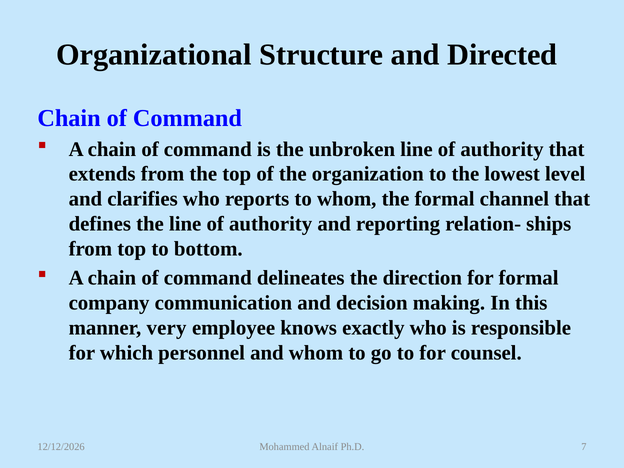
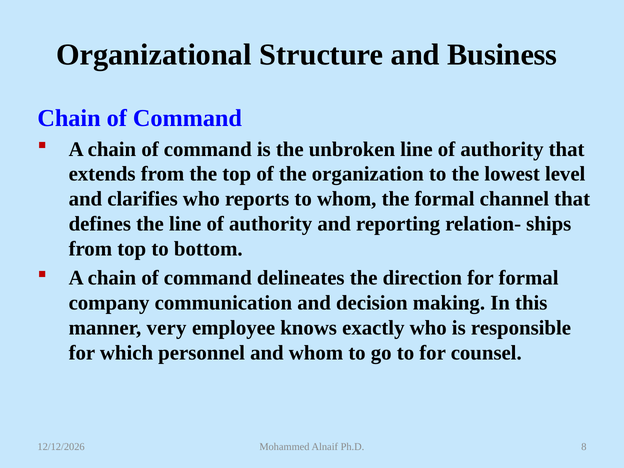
Directed: Directed -> Business (502, 55)
7: 7 -> 8 (584, 447)
